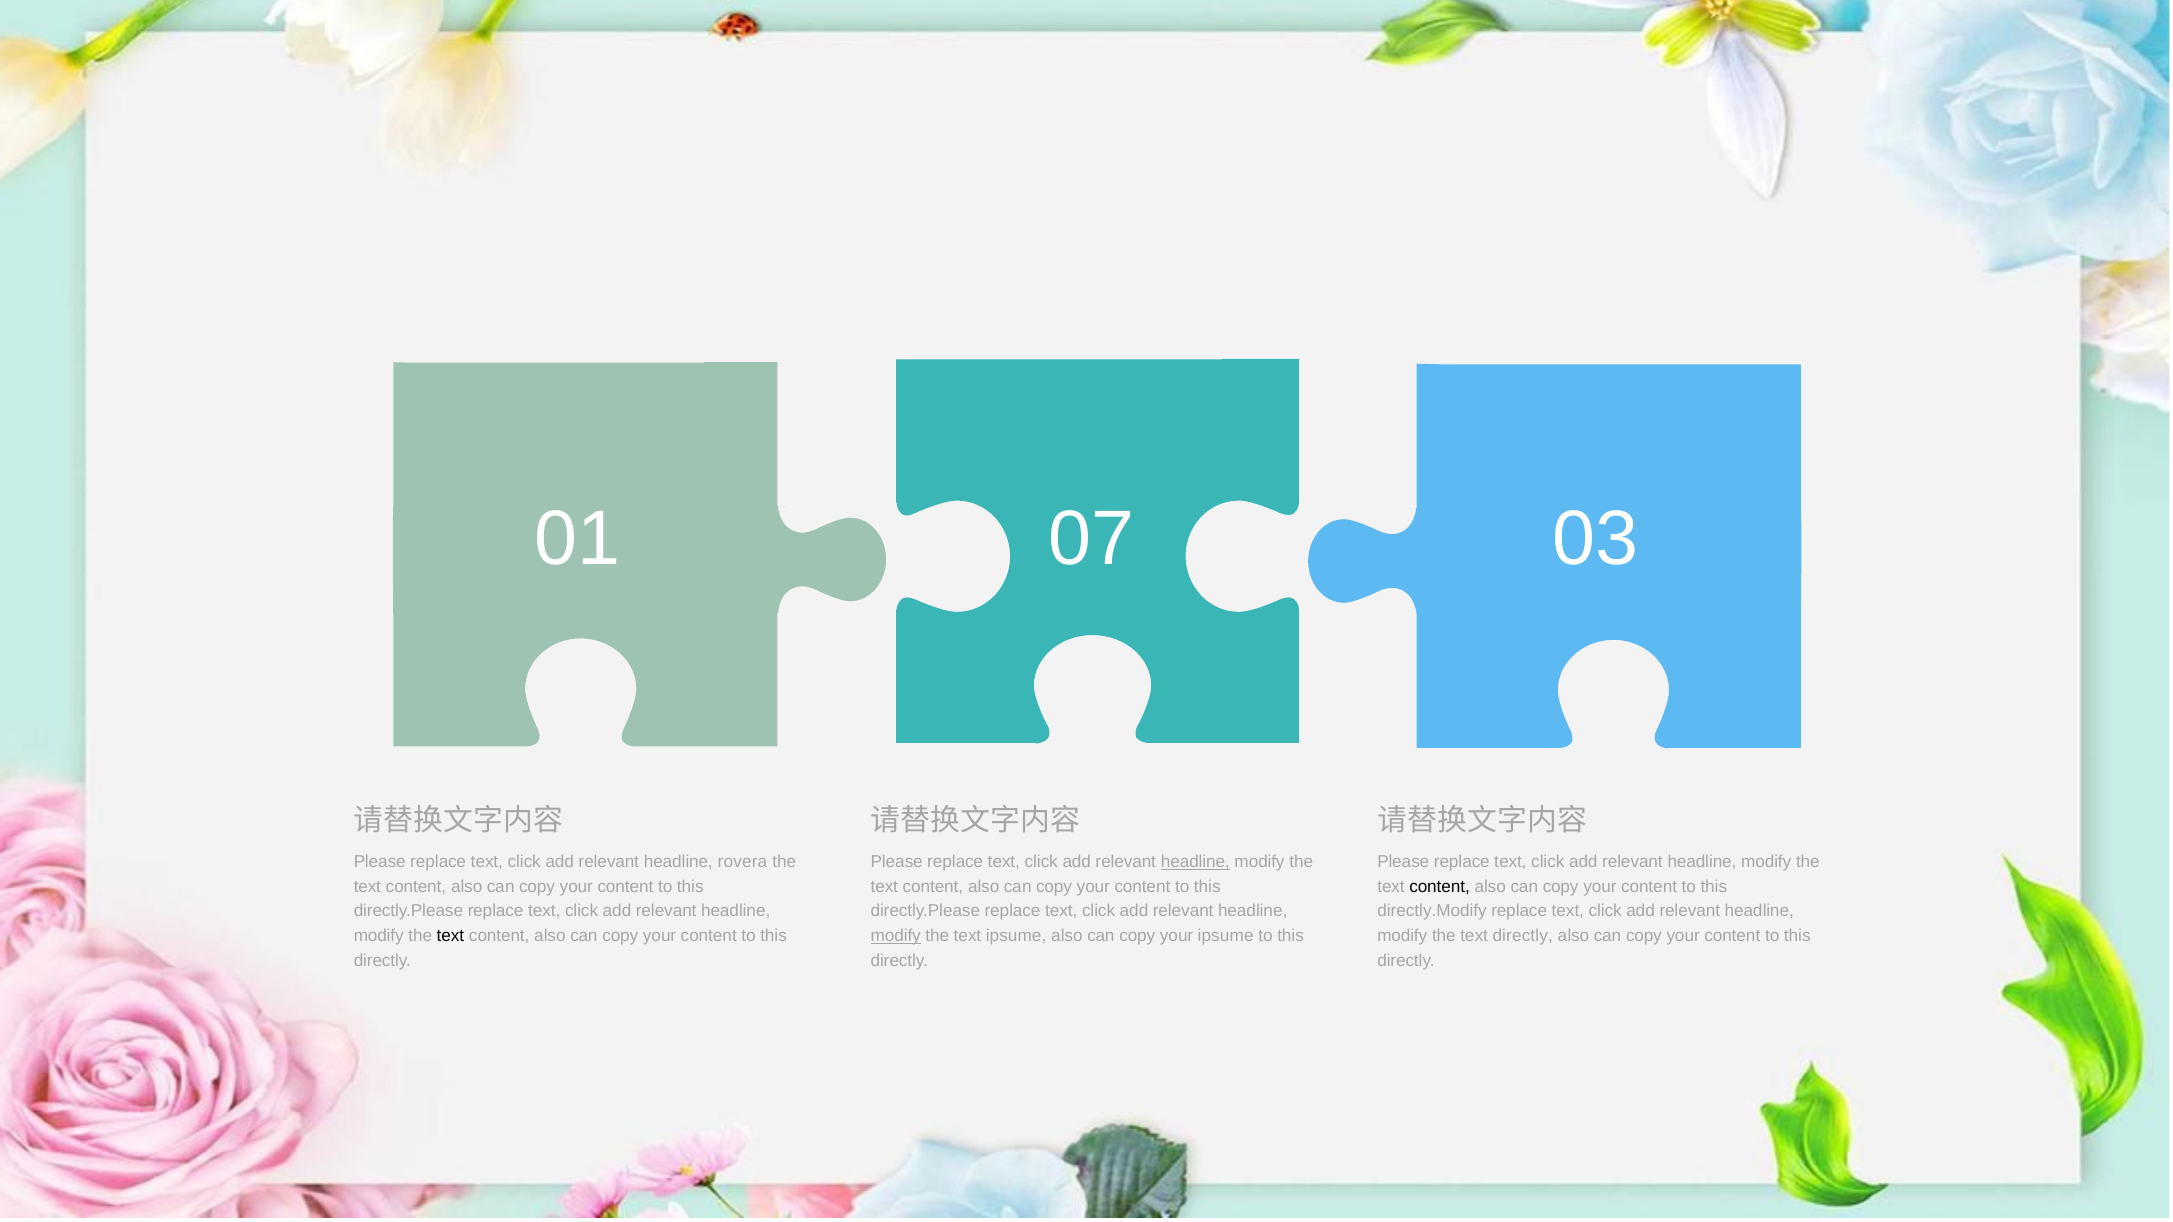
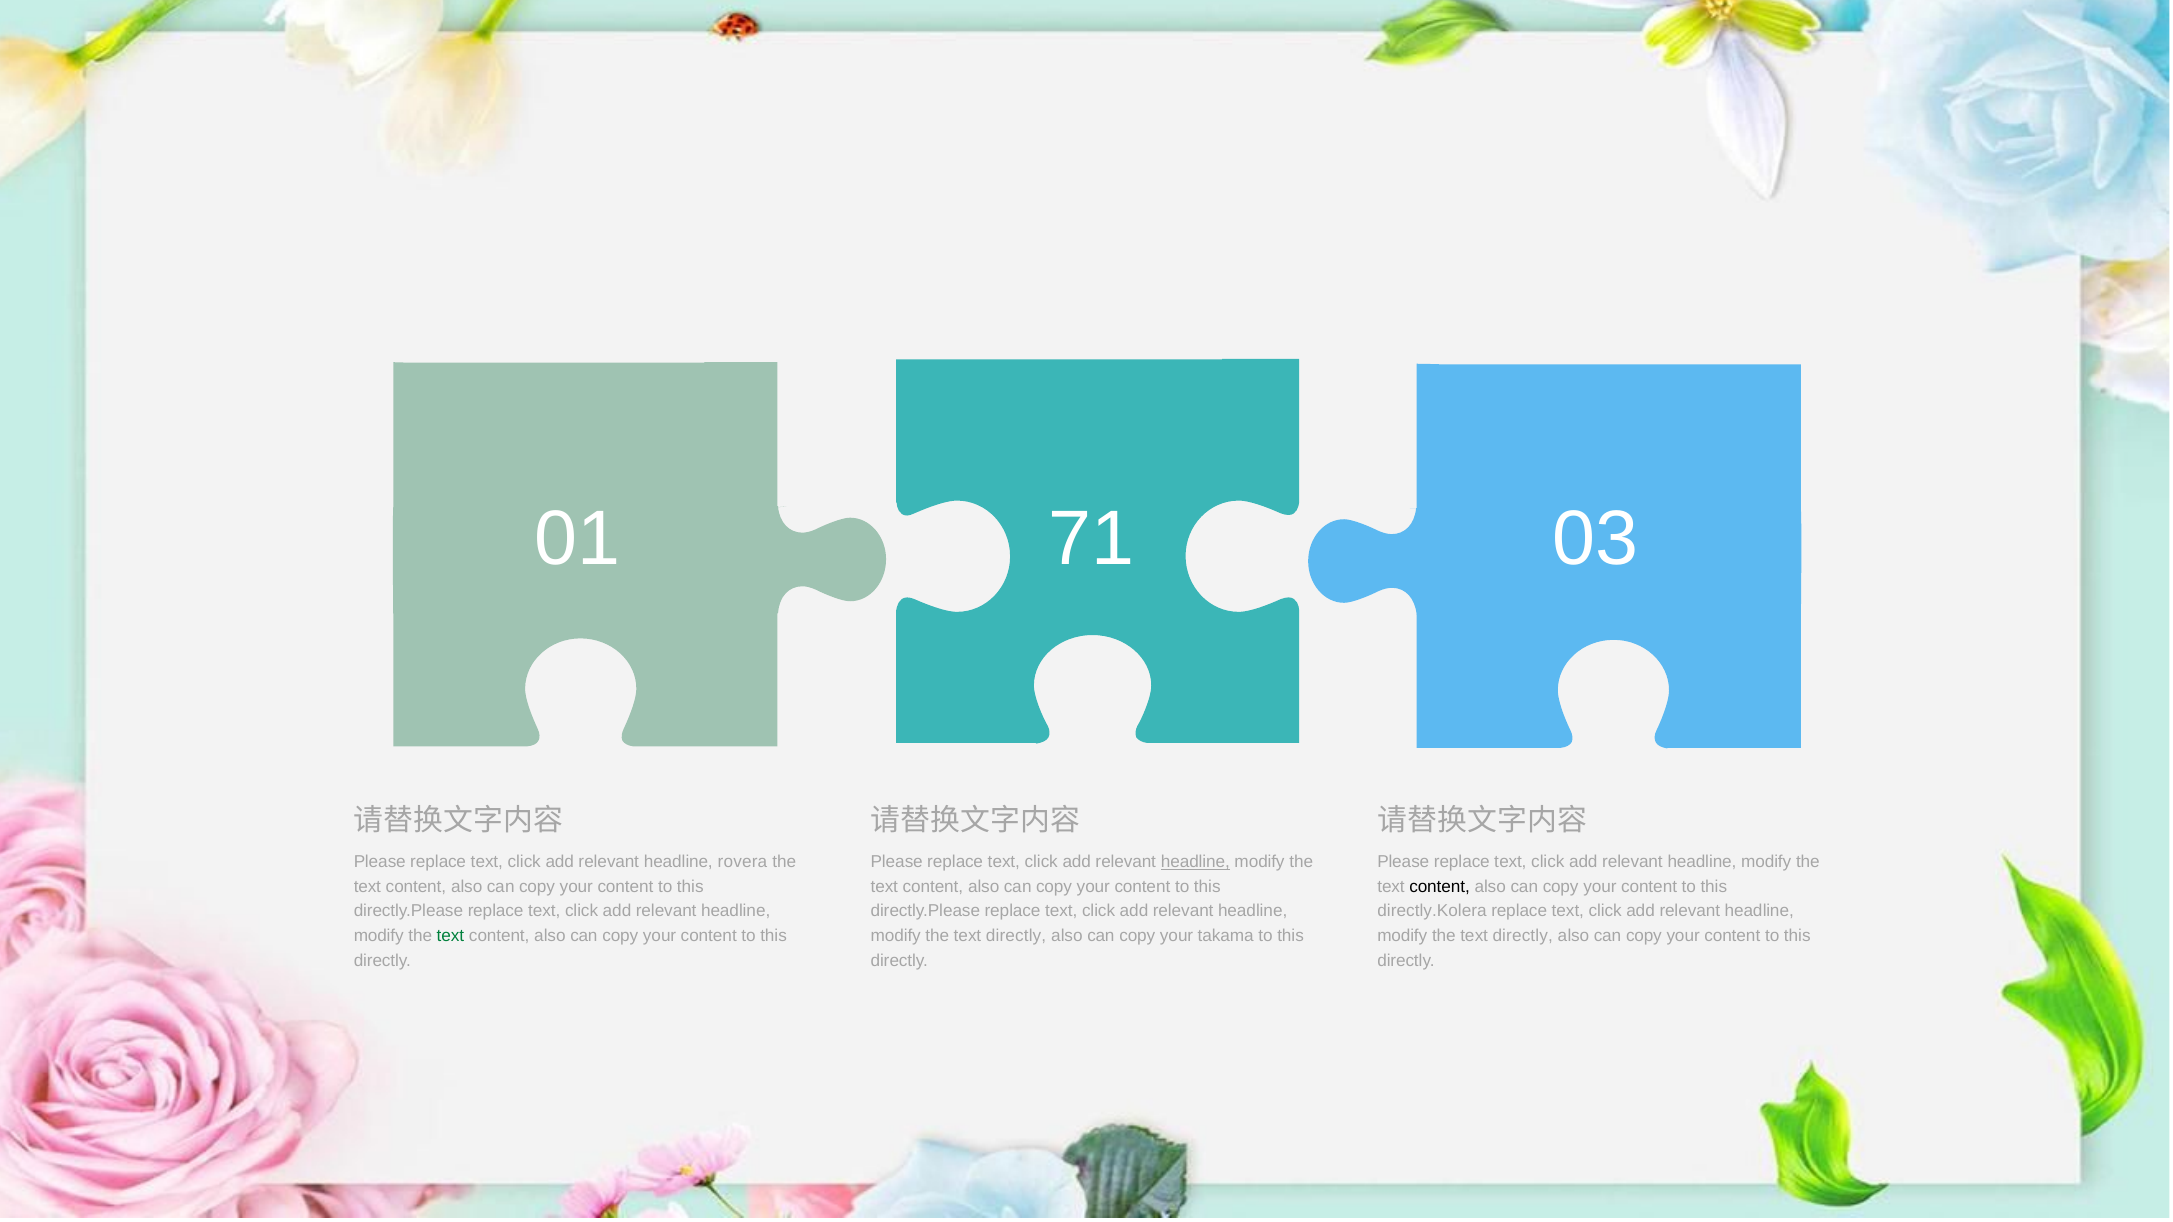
07: 07 -> 71 (1092, 540)
directly.Modify: directly.Modify -> directly.Kolera (1432, 911)
text colour: black -> green (450, 936)
modify underline: present -> none (896, 936)
ipsume: ipsume -> directly (1016, 936)
your ipsume: ipsume -> takama (1226, 936)
